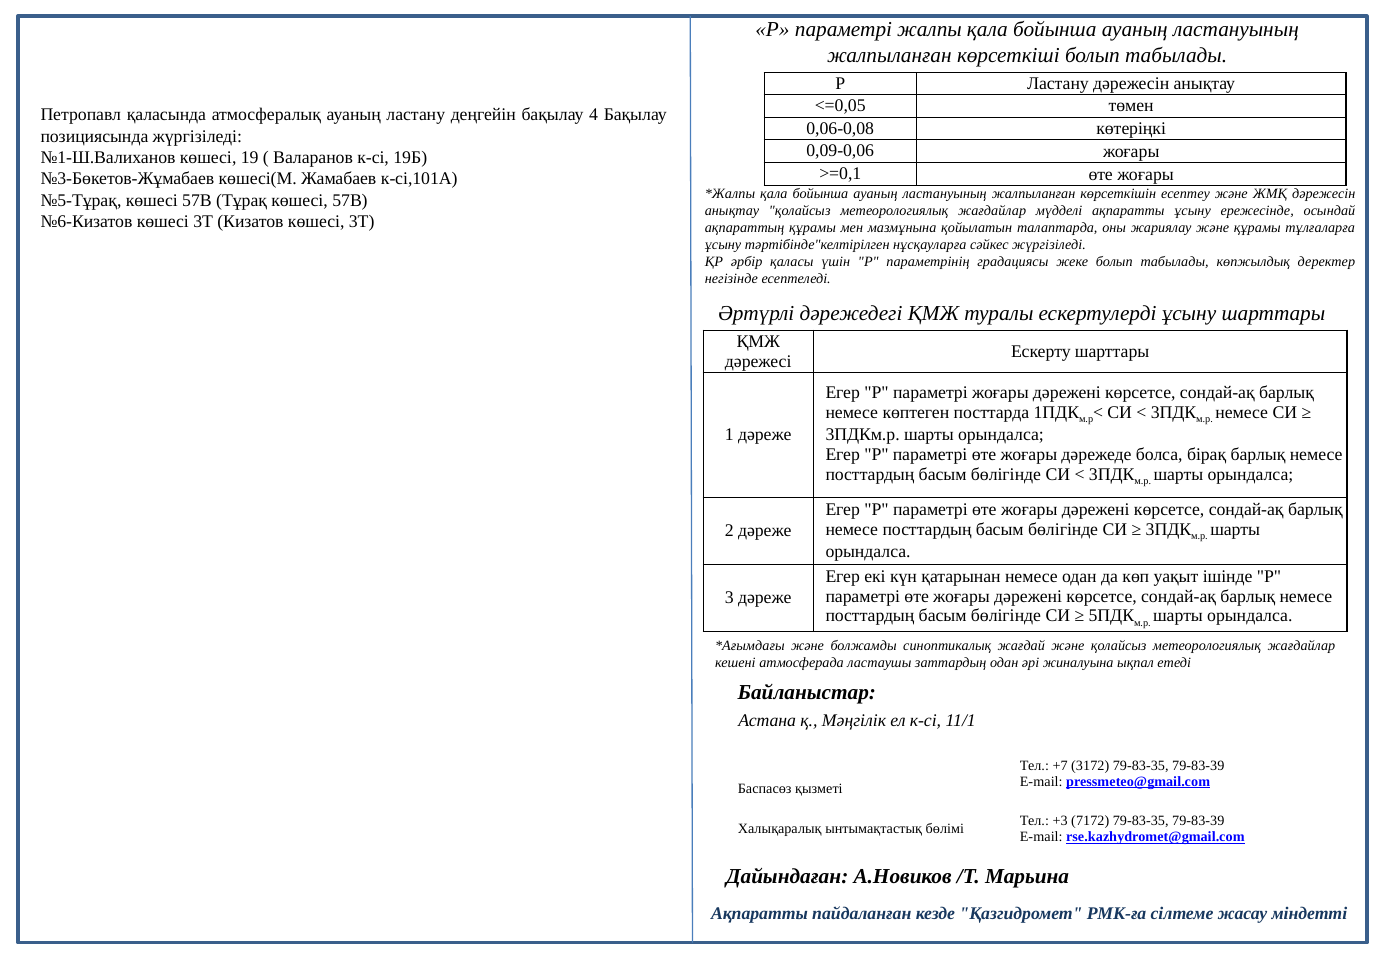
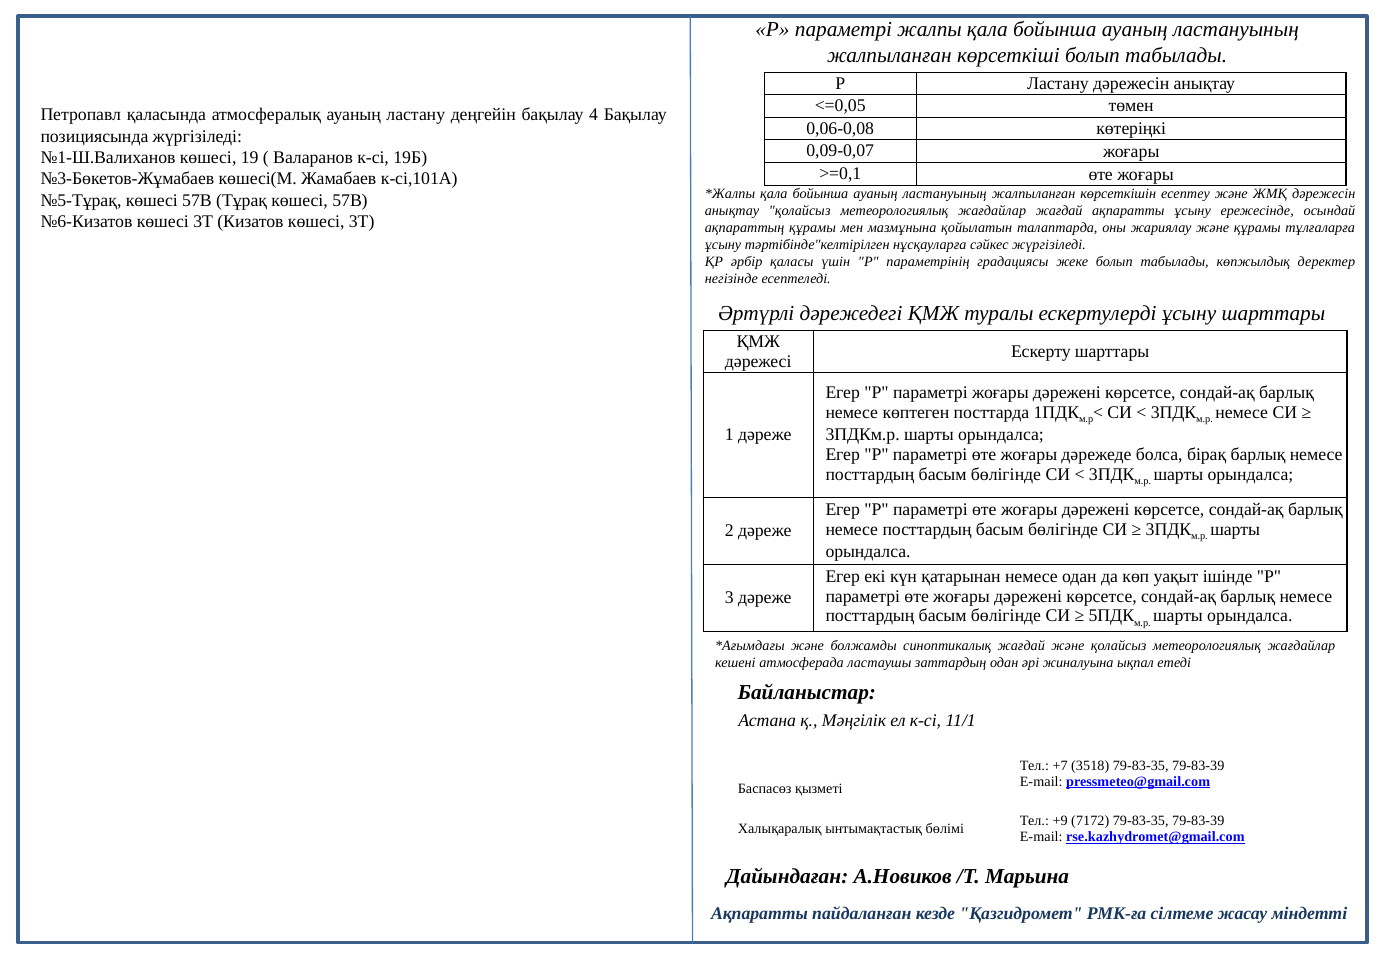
0,09-0,06: 0,09-0,06 -> 0,09-0,07 (840, 151)
жағдайлар мүдделі: мүдделі -> жағдай (1059, 210)
3172: 3172 -> 3518 (1090, 765)
+3: +3 -> +9 (1060, 821)
